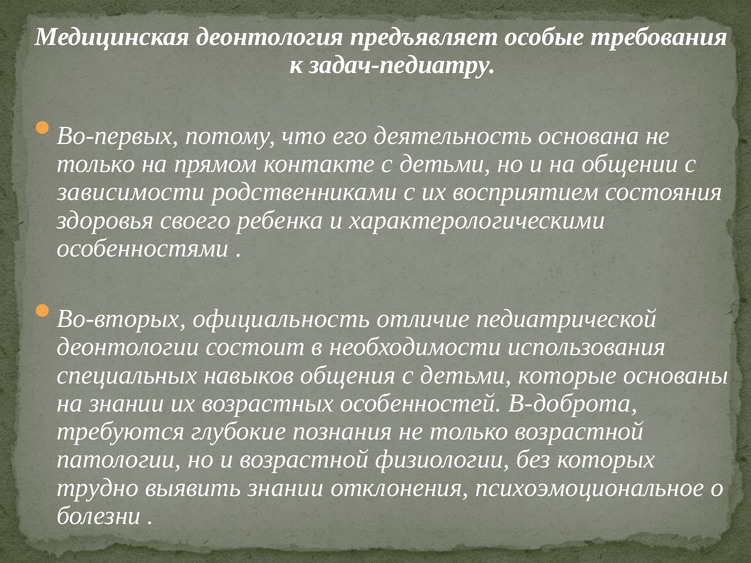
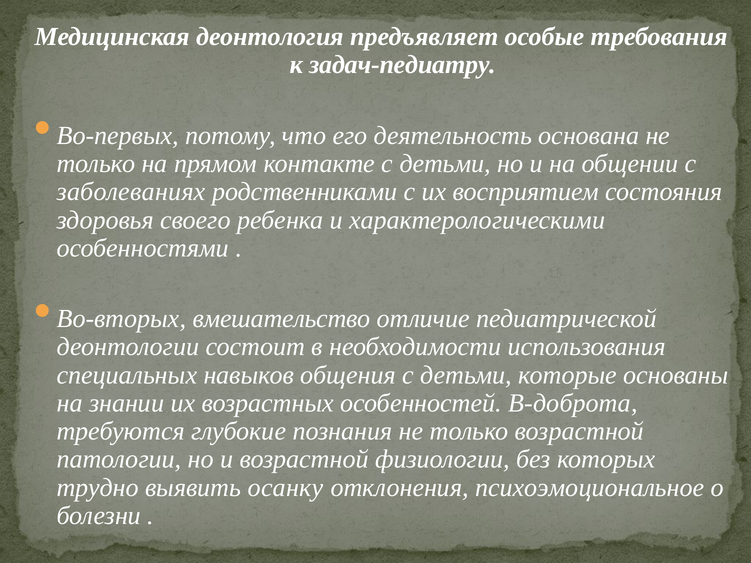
зависимости: зависимости -> заболеваниях (131, 192)
официальность: официальность -> вмешательство (281, 319)
выявить знании: знании -> осанку (286, 488)
